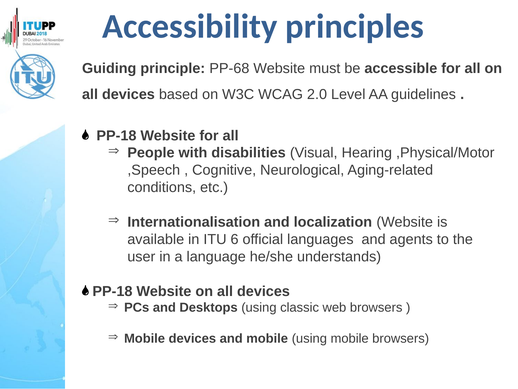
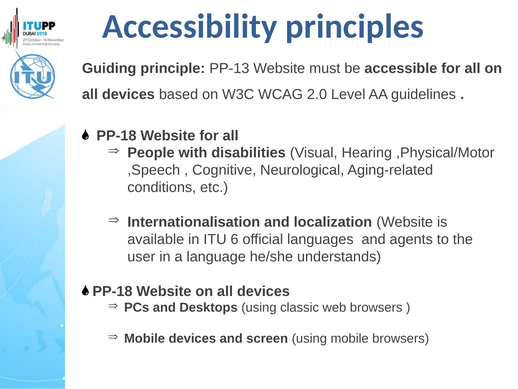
PP-68: PP-68 -> PP-13 (229, 68)
and mobile: mobile -> screen (267, 338)
